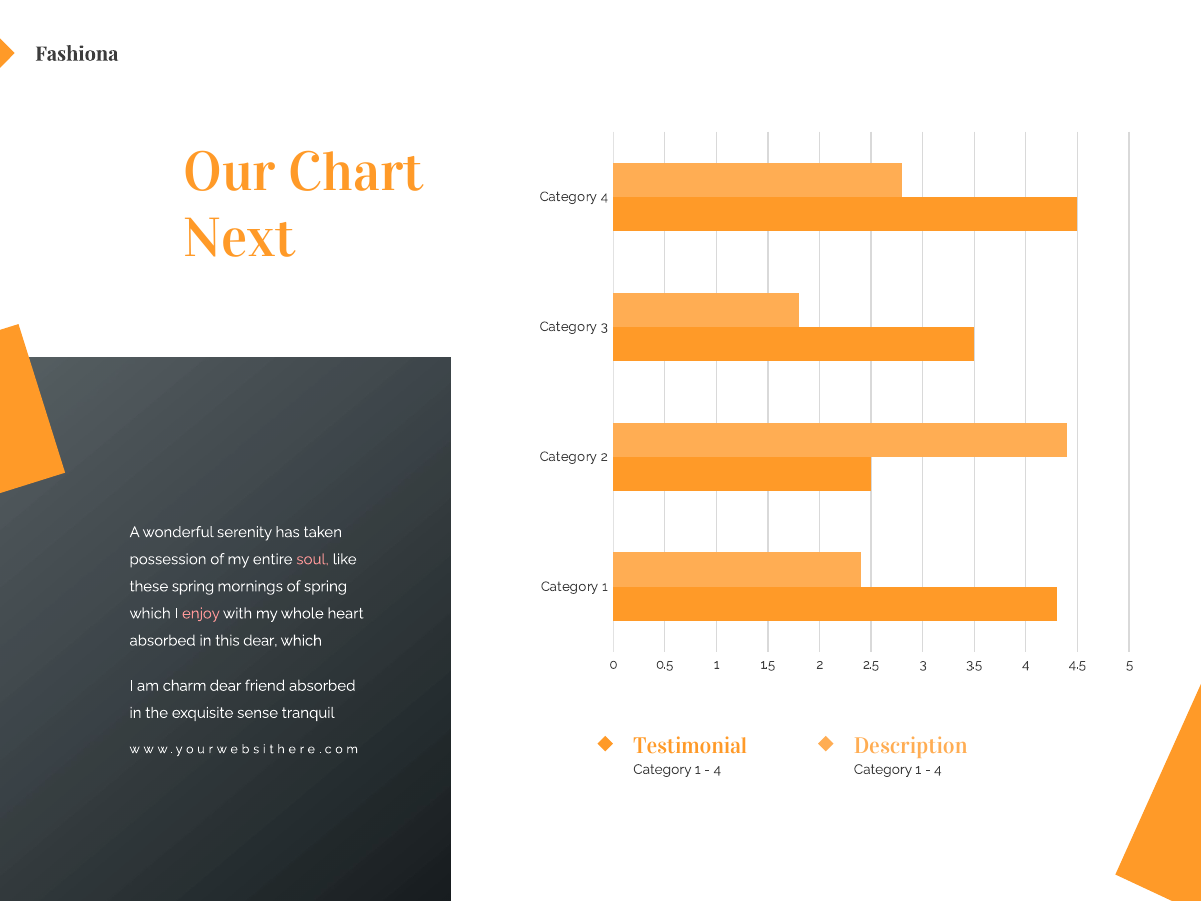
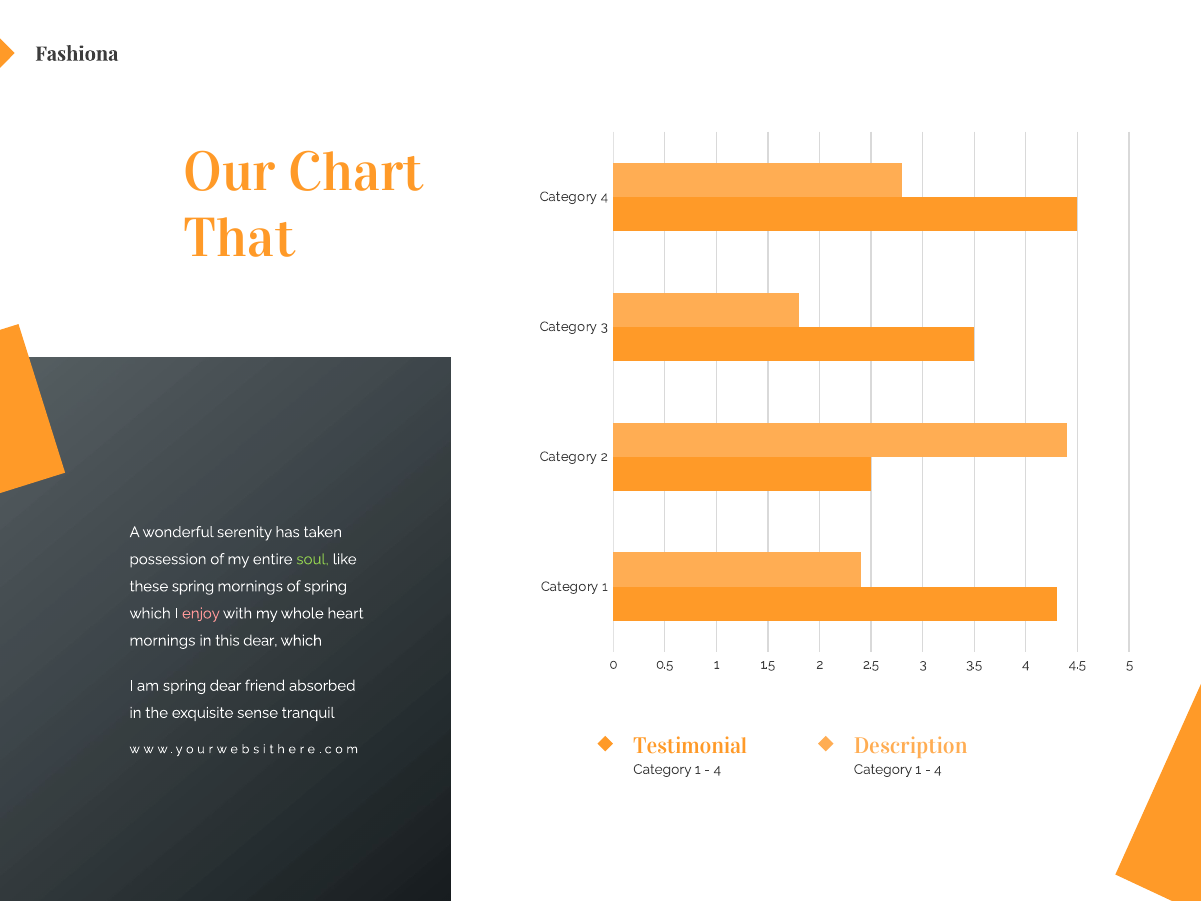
Next: Next -> That (239, 238)
soul colour: pink -> light green (313, 559)
absorbed: absorbed -> mornings (163, 640)
am charm: charm -> spring (185, 686)
